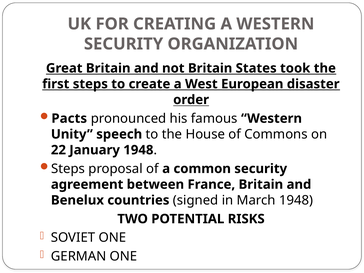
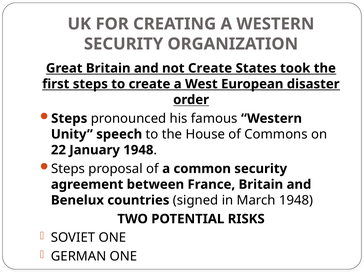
not Britain: Britain -> Create (210, 68)
Pacts: Pacts -> Steps (69, 118)
